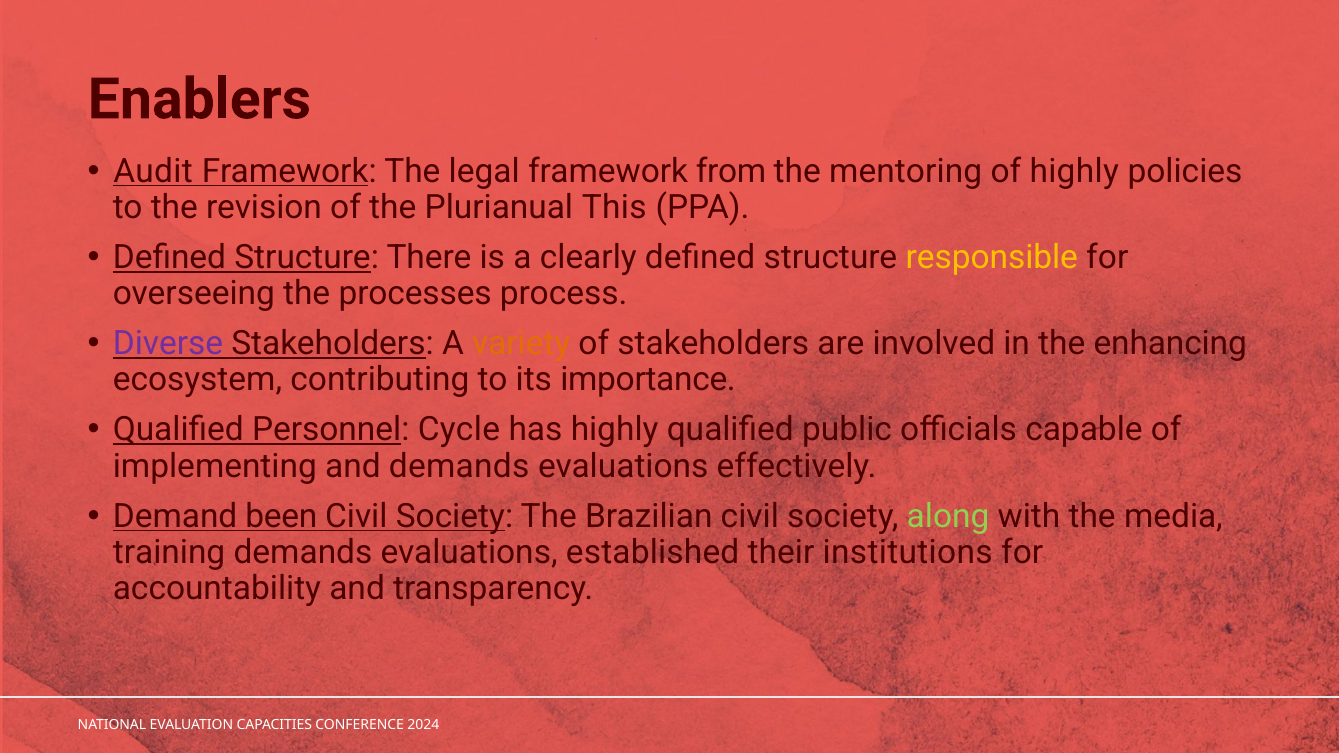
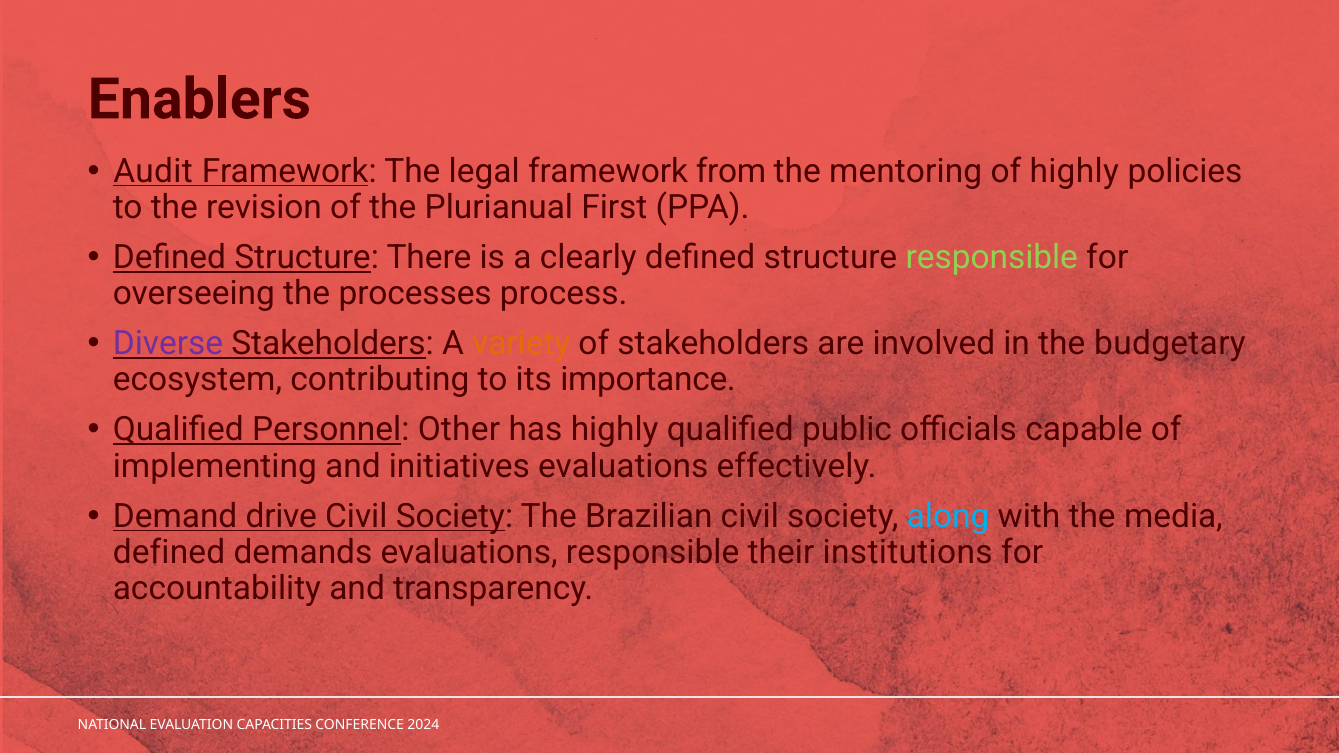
This: This -> First (614, 207)
responsible colour: yellow -> light green (992, 258)
enhancing: enhancing -> budgetary (1170, 344)
Cycle: Cycle -> Other (459, 430)
and demands: demands -> initiatives (459, 466)
been: been -> drive (281, 516)
along colour: light green -> light blue (948, 516)
training: training -> defined (169, 552)
evaluations established: established -> responsible (653, 552)
